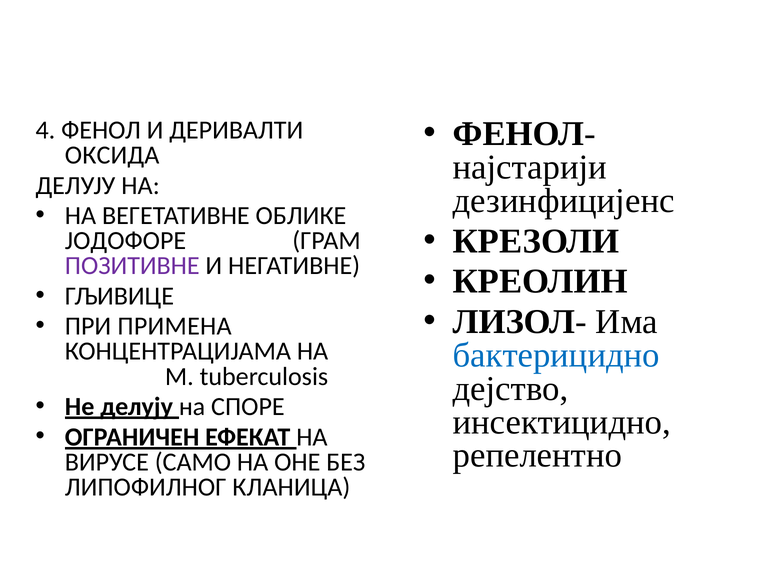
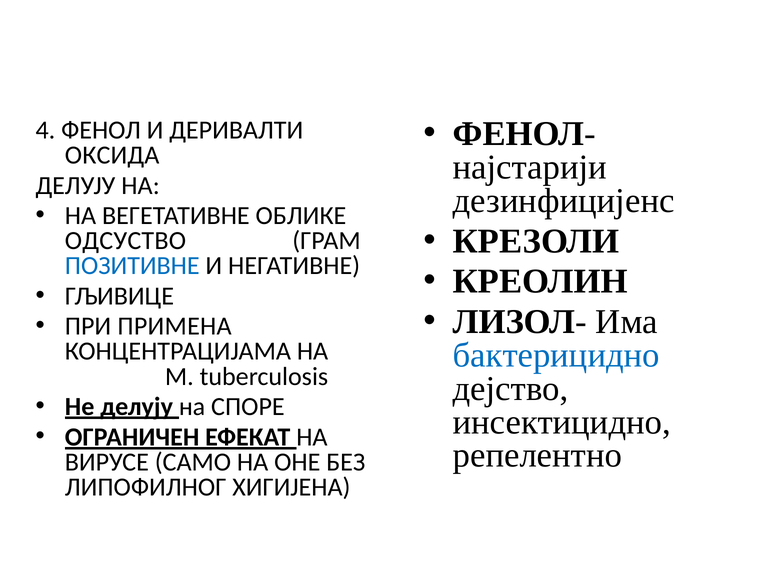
ЈОДОФОРЕ: ЈОДОФОРЕ -> ОДСУСТВО (125, 241)
ПОЗИТИВНЕ colour: purple -> blue (132, 266)
КЛАНИЦА: КЛАНИЦА -> ХИГИЈЕНА (291, 487)
